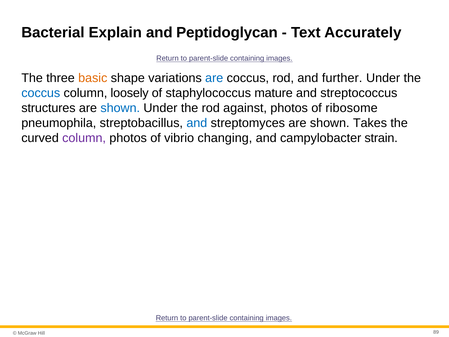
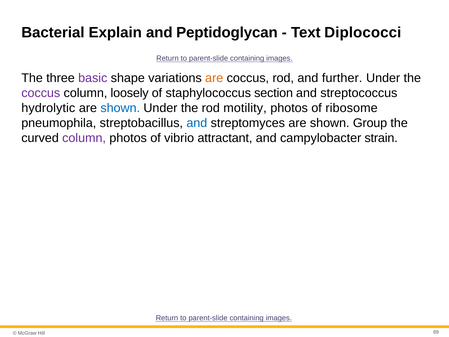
Accurately: Accurately -> Diplococci (363, 33)
basic colour: orange -> purple (93, 78)
are colour: blue -> orange (214, 78)
coccus colour: blue -> purple (41, 93)
mature: mature -> section (274, 93)
structures: structures -> hydrolytic (48, 108)
against: against -> motility (245, 108)
Takes: Takes -> Group (370, 123)
changing: changing -> attractant (225, 138)
